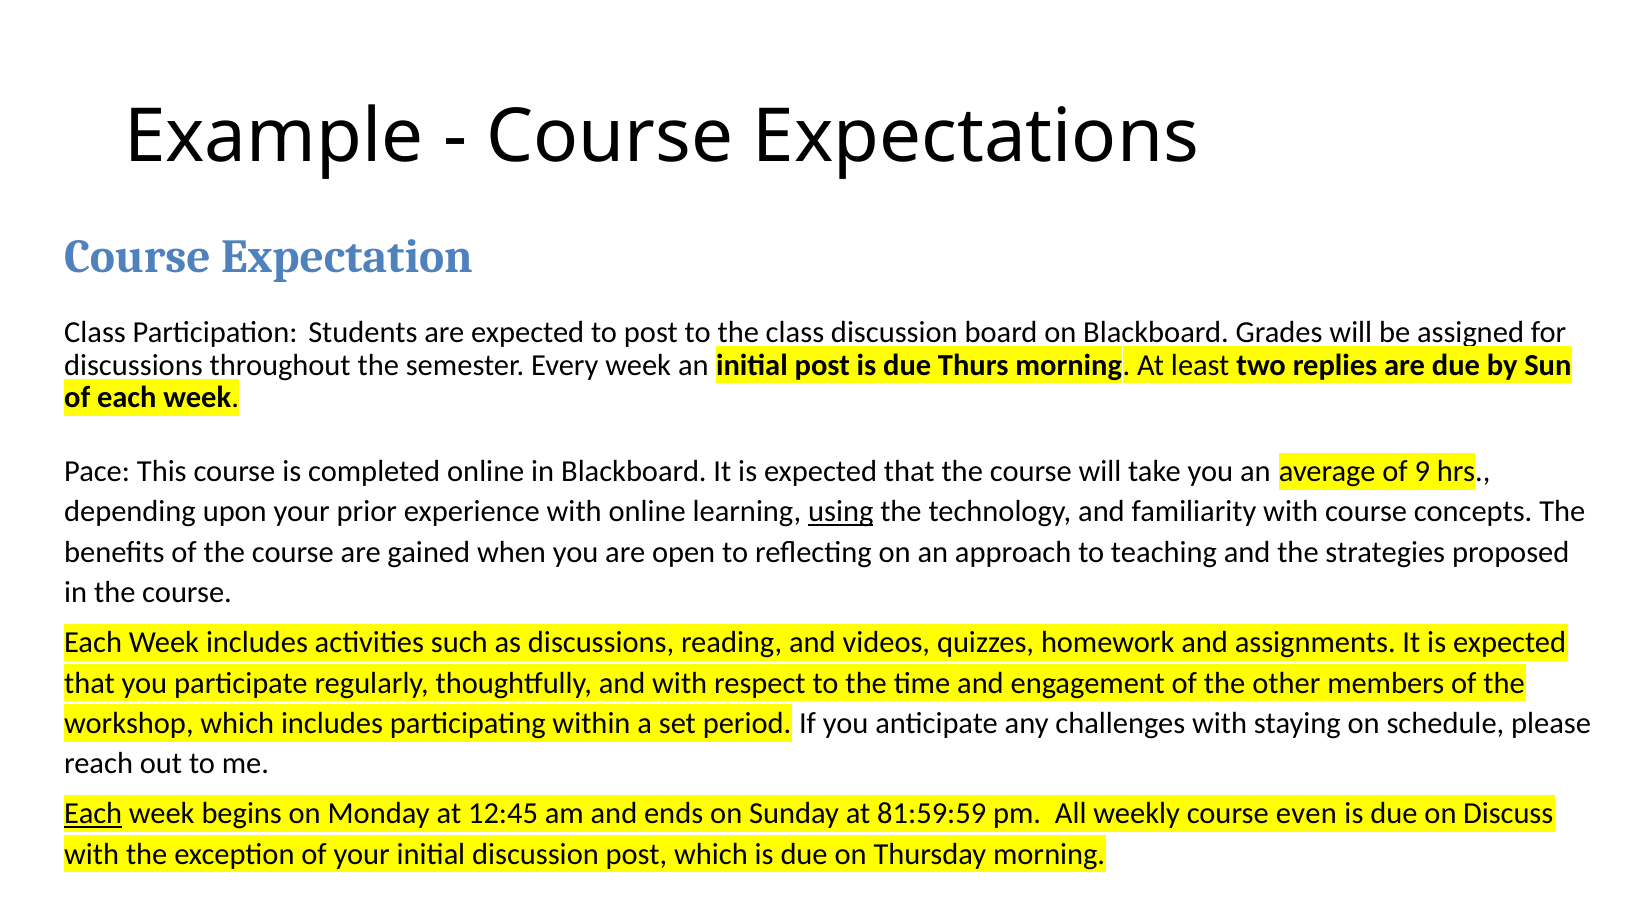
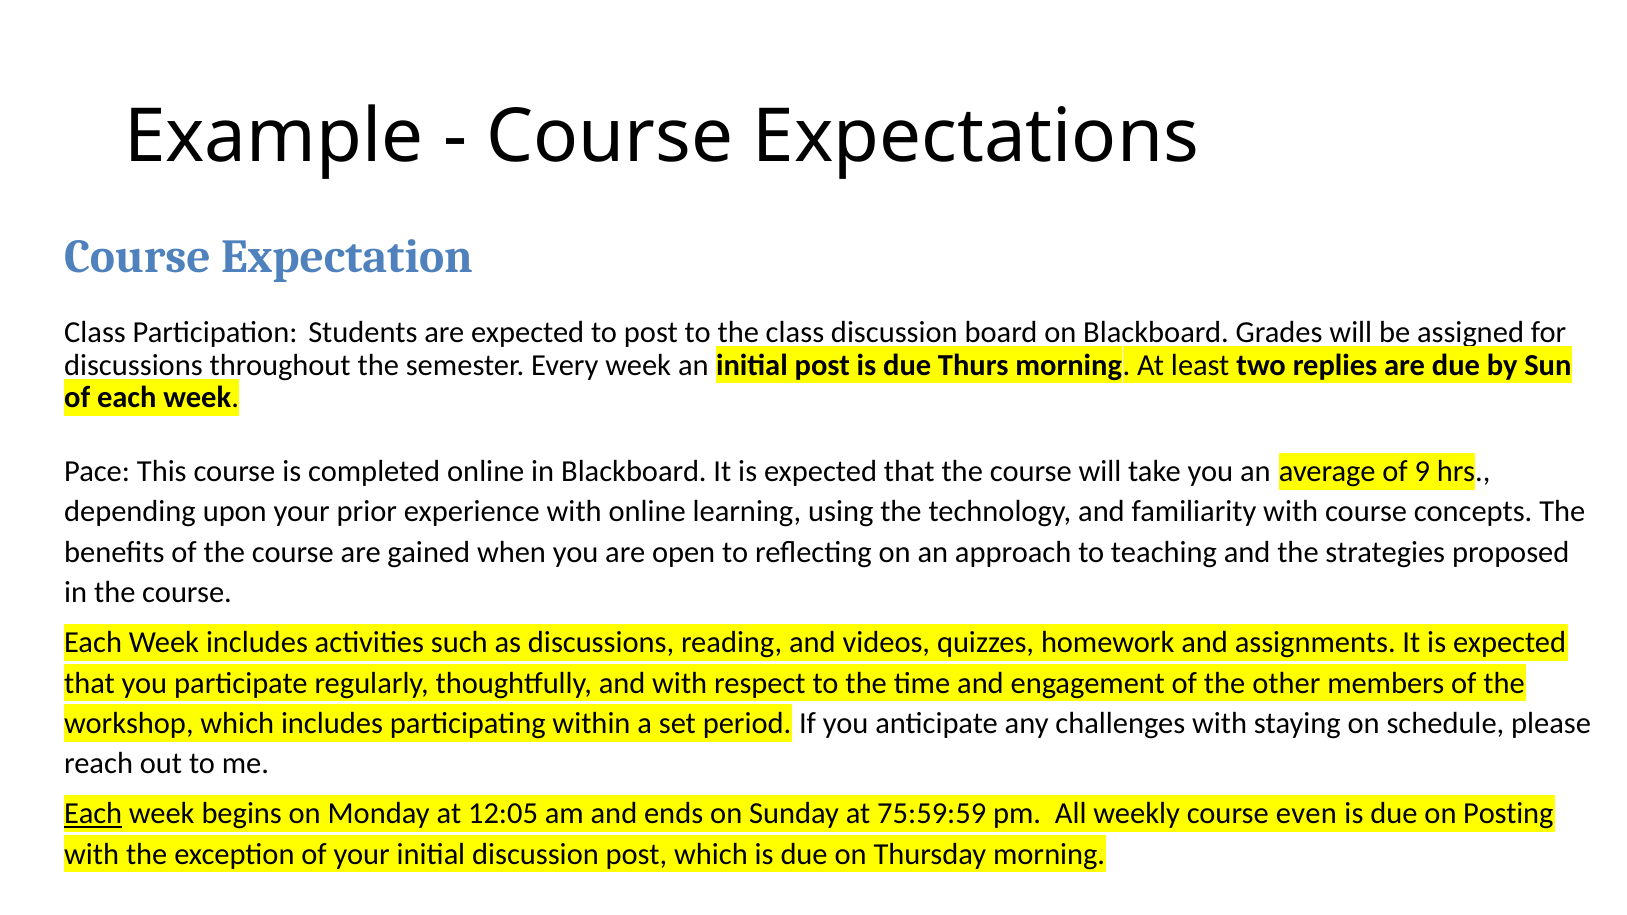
using underline: present -> none (841, 512)
12:45: 12:45 -> 12:05 (503, 814)
81:59:59: 81:59:59 -> 75:59:59 (932, 814)
Discuss: Discuss -> Posting (1508, 814)
